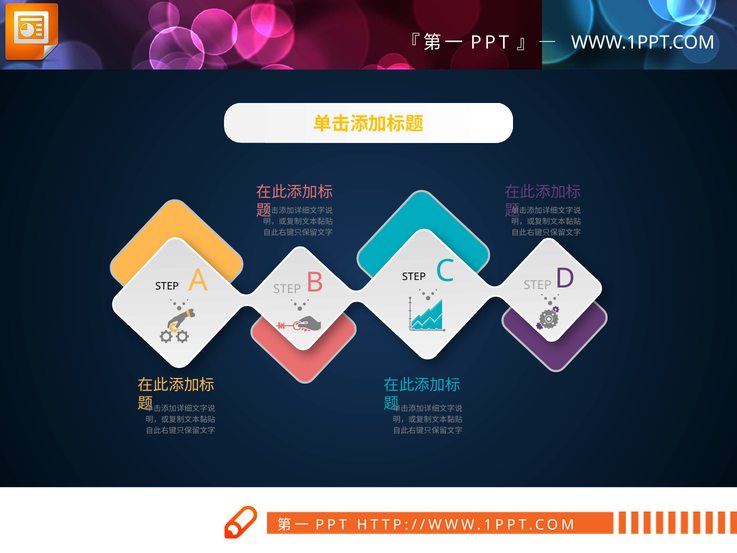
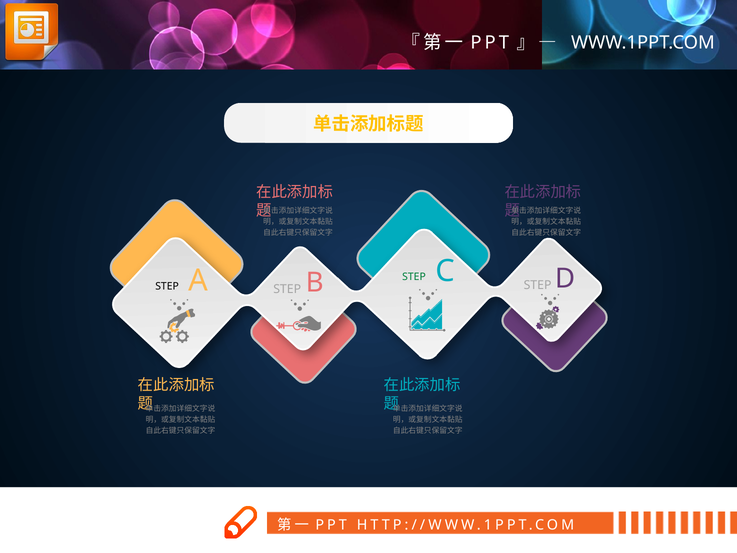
STEP colour: black -> green (414, 277)
